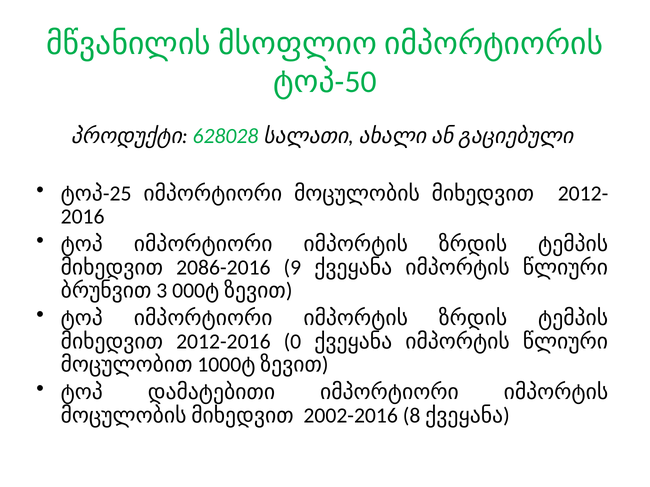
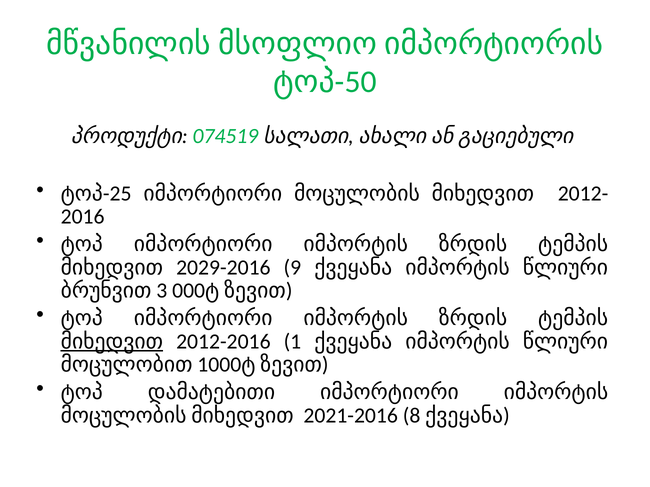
628028: 628028 -> 074519 (225, 136)
2086-2016: 2086-2016 -> 2029-2016 (223, 268)
მიხედვით underline: none -> present (112, 342)
0: 0 -> 1 (292, 342)
2002-2016: 2002-2016 -> 2021-2016 (351, 416)
